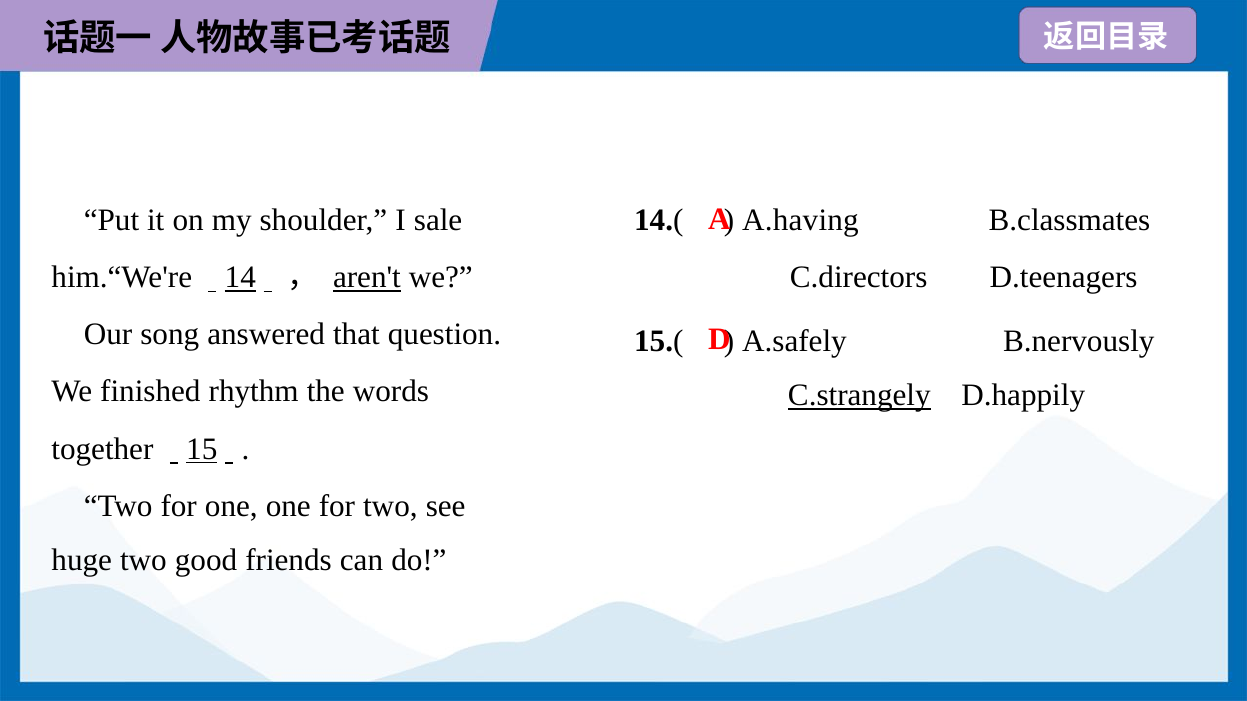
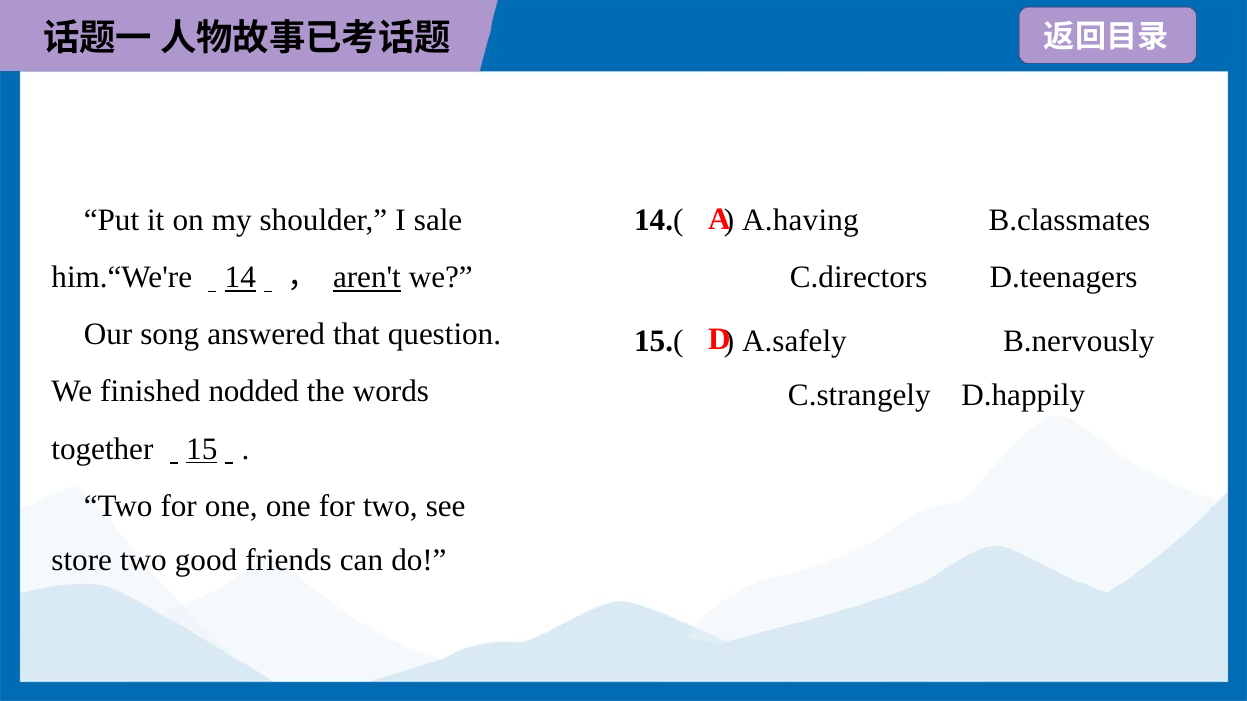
rhythm: rhythm -> nodded (254, 392)
C.strangely underline: present -> none (859, 396)
huge: huge -> store (82, 561)
